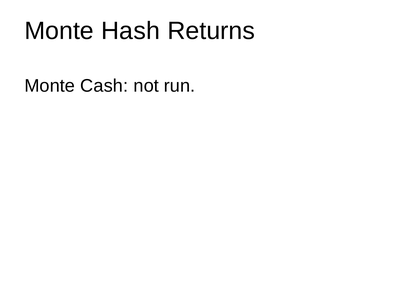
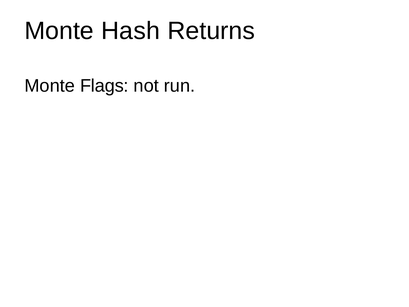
Cash: Cash -> Flags (104, 86)
